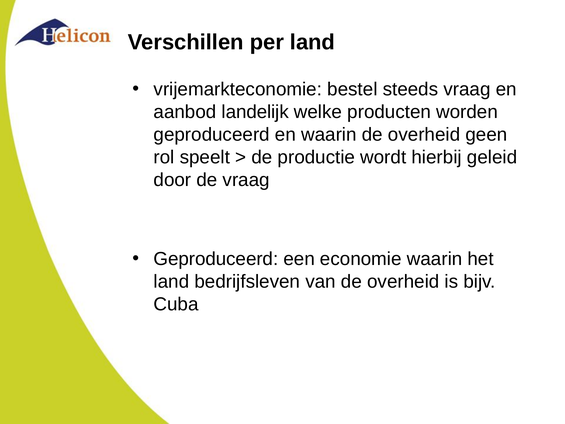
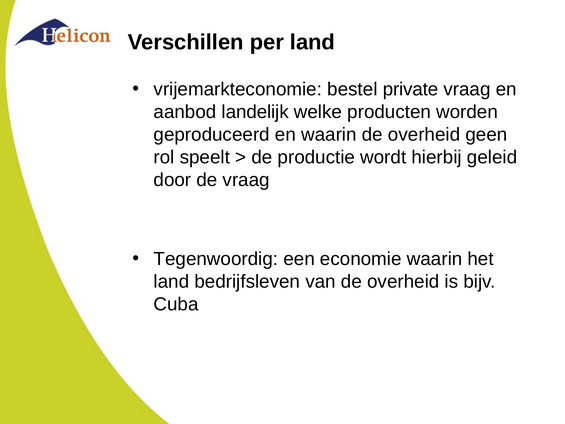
steeds: steeds -> private (411, 89)
Geproduceerd: Geproduceerd -> Tegenwoordig (216, 259)
